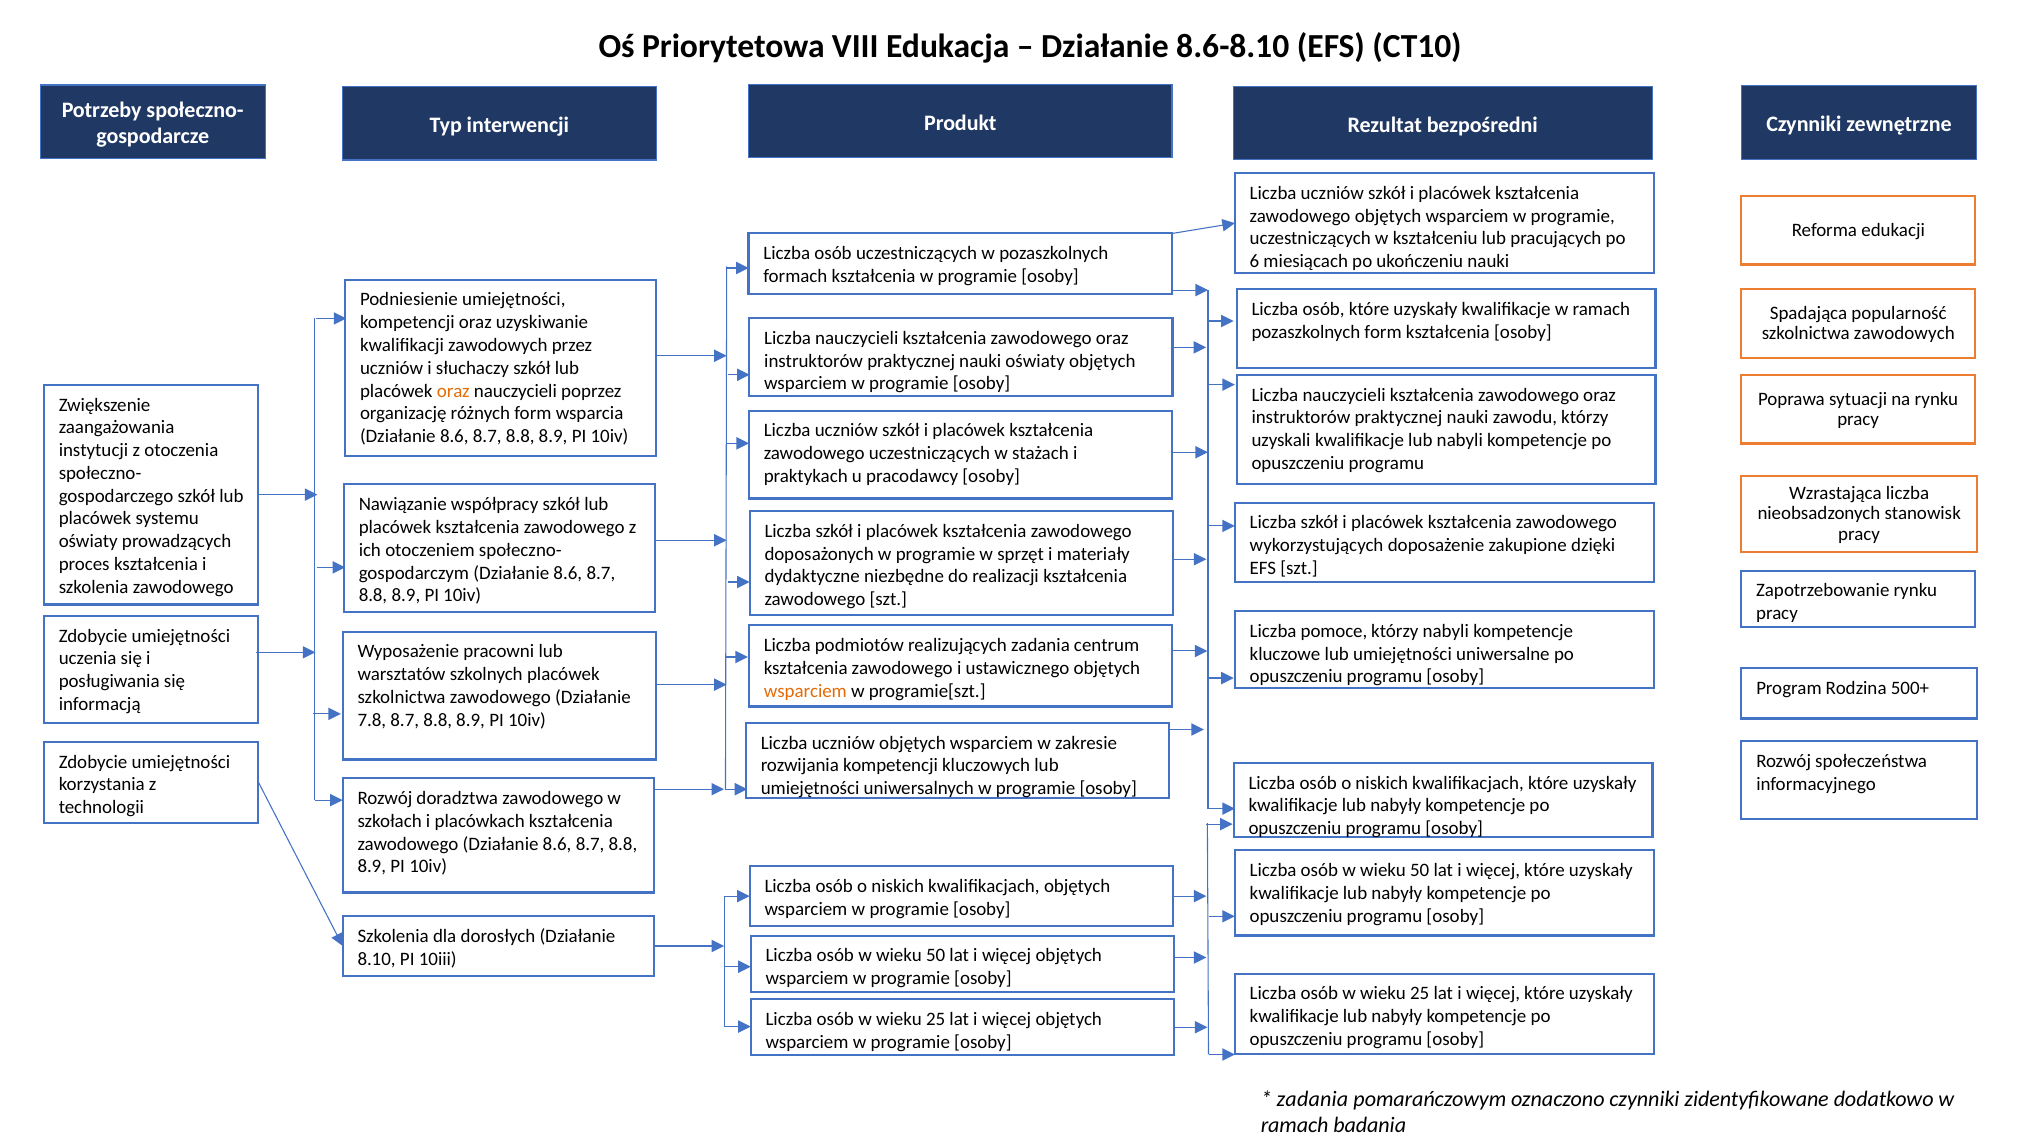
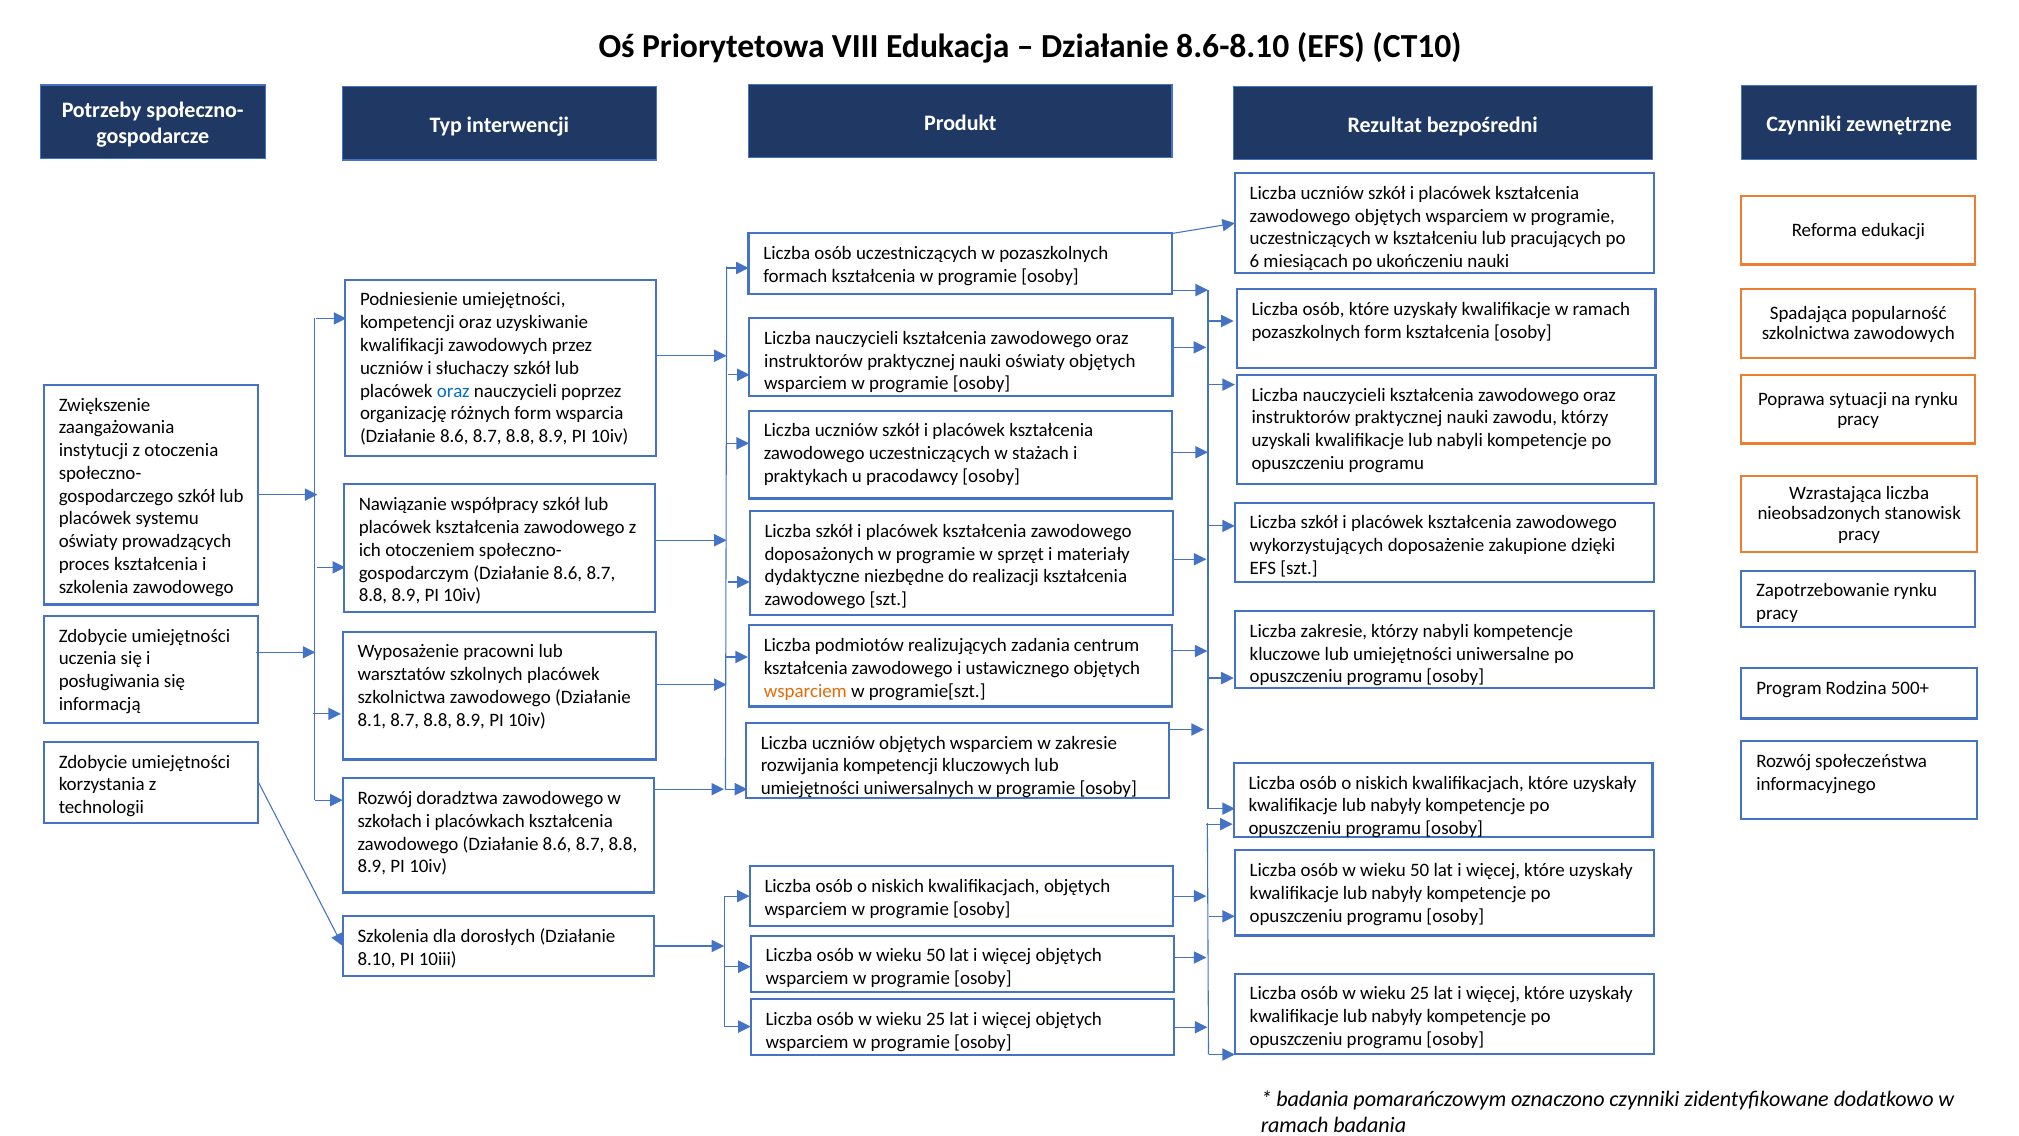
oraz colour: orange -> blue (453, 391)
Liczba pomoce: pomoce -> zakresie (1334, 631)
7.8: 7.8 -> 8.1 (372, 720)
zadania: zadania -> badania (1313, 1099)
